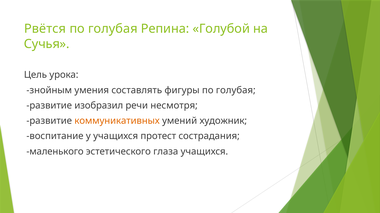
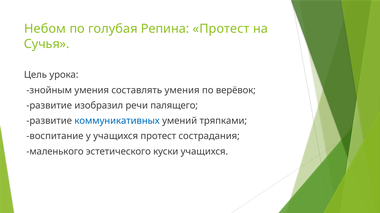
Рвётся: Рвётся -> Небом (45, 29)
Репина Голубой: Голубой -> Протест (221, 29)
составлять фигуры: фигуры -> умения (182, 90)
голубая: голубая -> верёвок (236, 90)
несмотря: несмотря -> палящего (174, 106)
коммуникативных colour: orange -> blue (117, 121)
художник: художник -> тряпками (223, 121)
глаза: глаза -> куски (166, 152)
